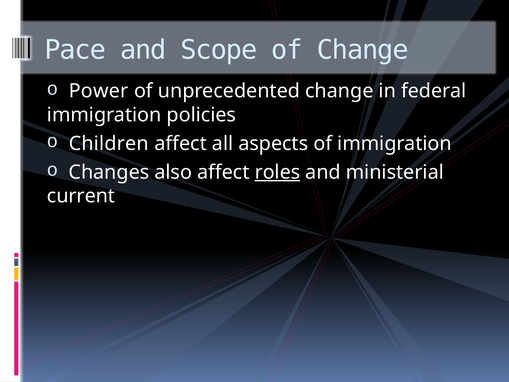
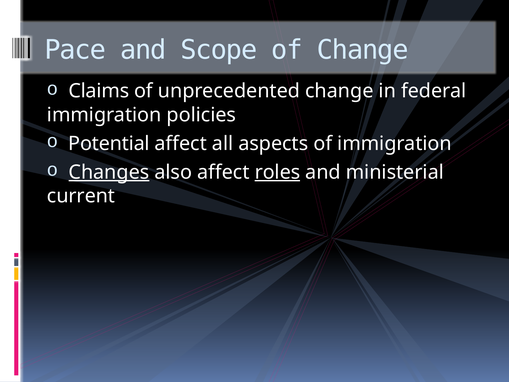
Power: Power -> Claims (99, 91)
Children: Children -> Potential (109, 143)
Changes underline: none -> present (109, 172)
